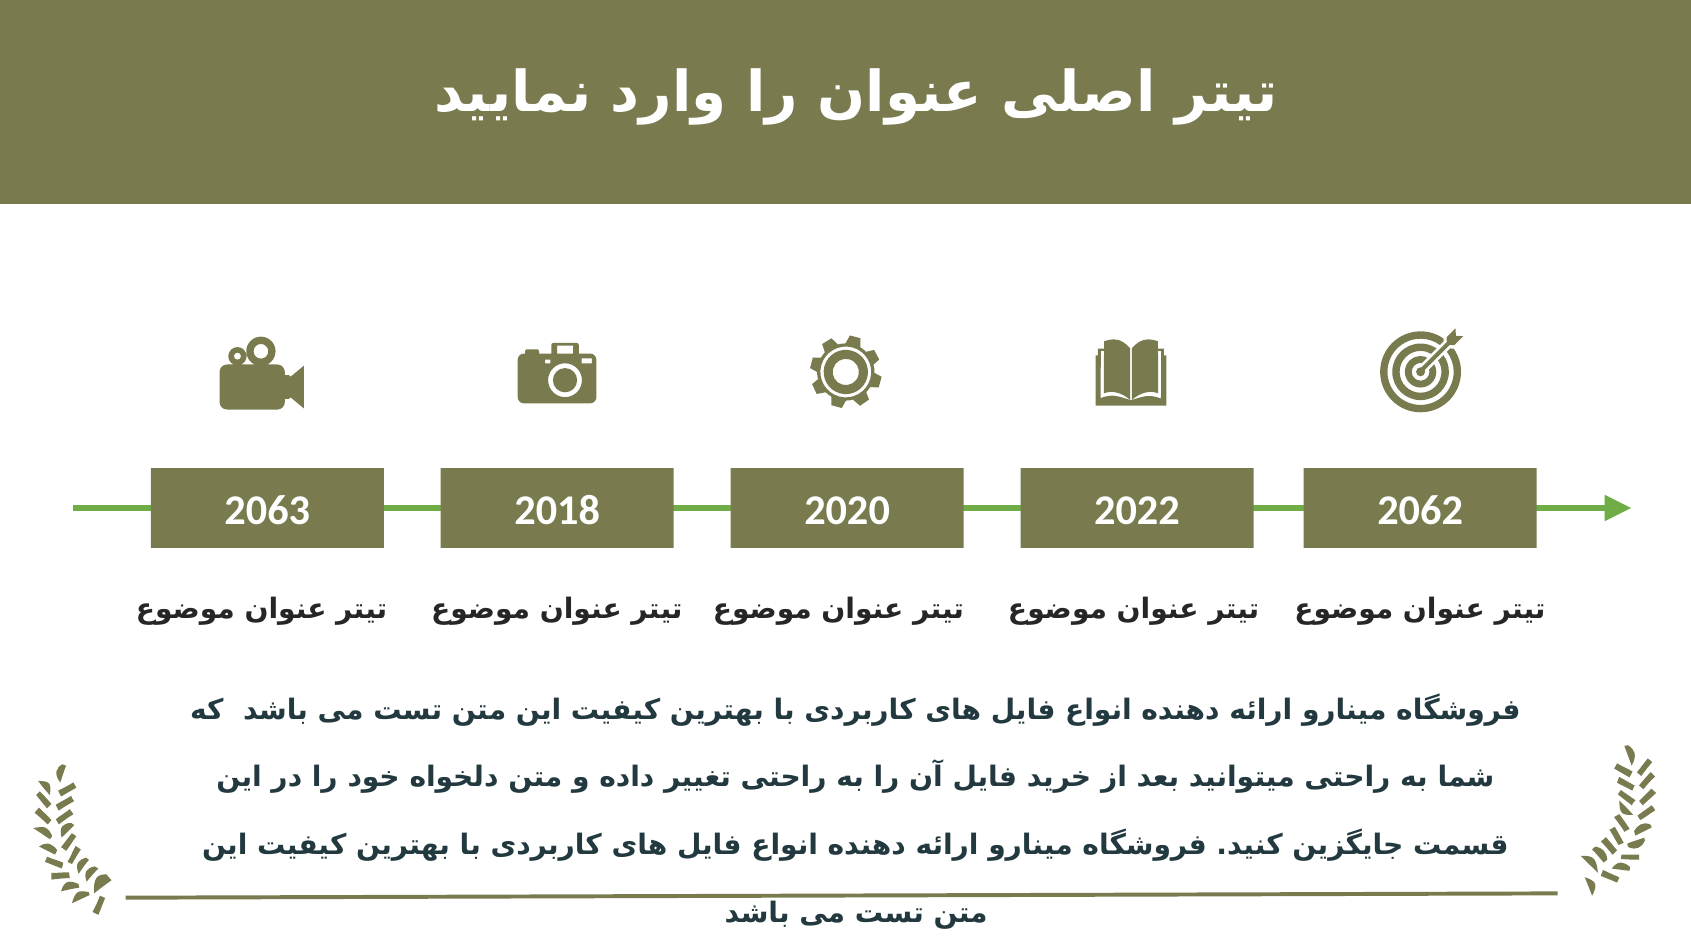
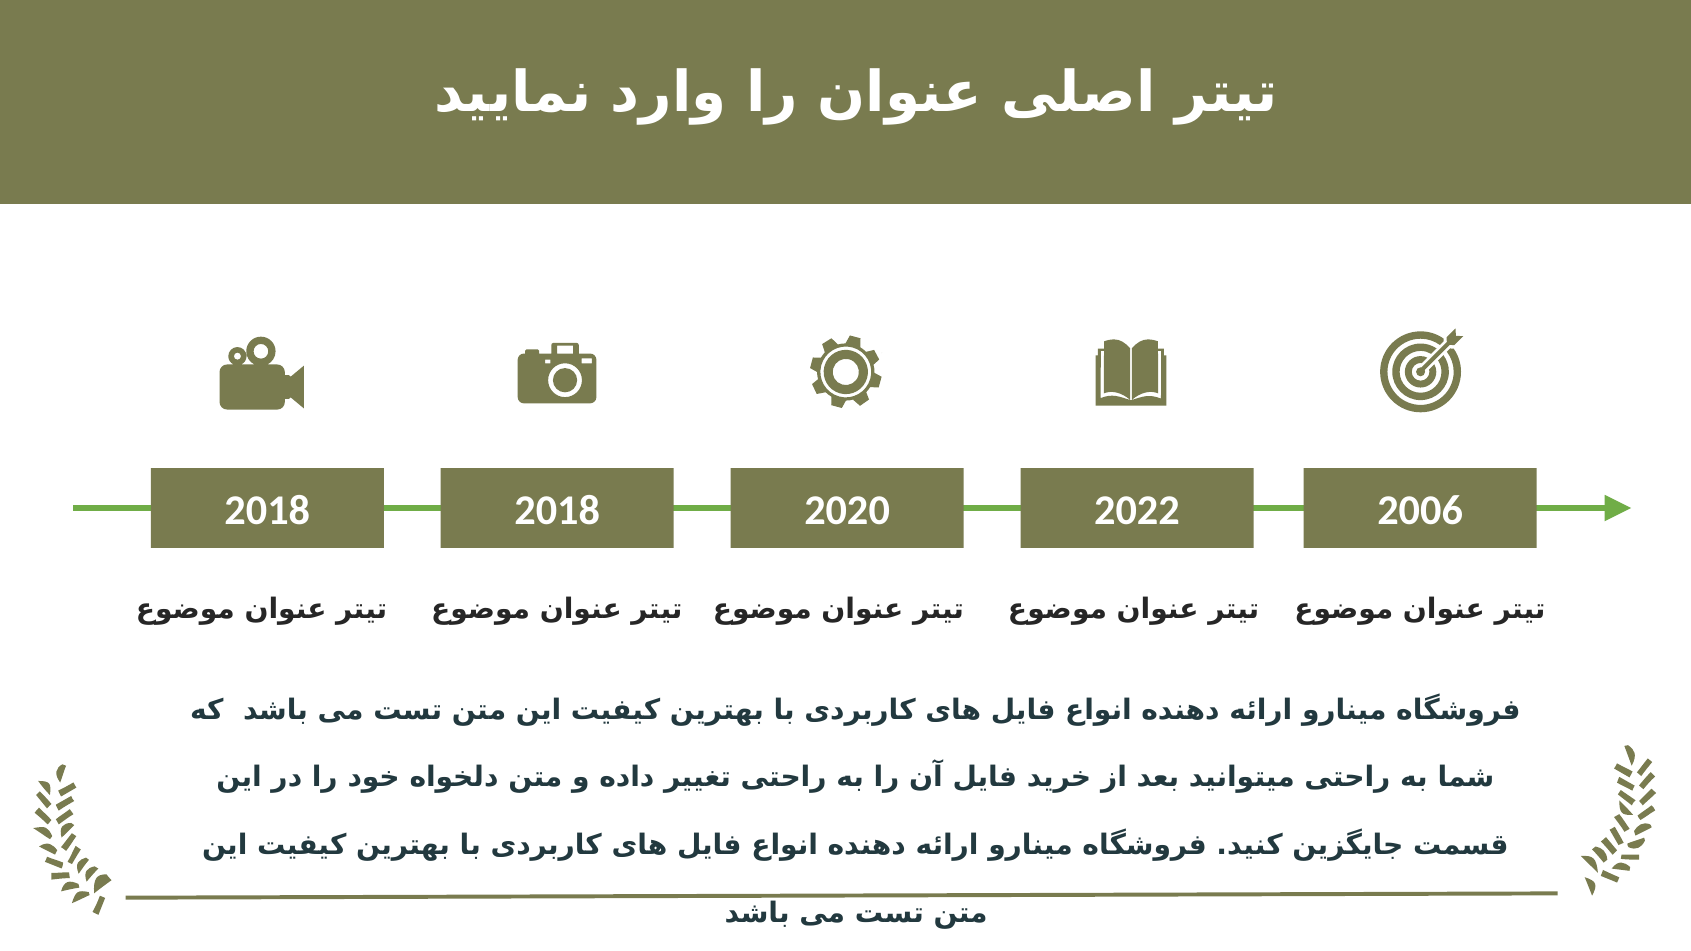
2063: 2063 -> 2018 (267, 511)
2062: 2062 -> 2006 (1420, 511)
